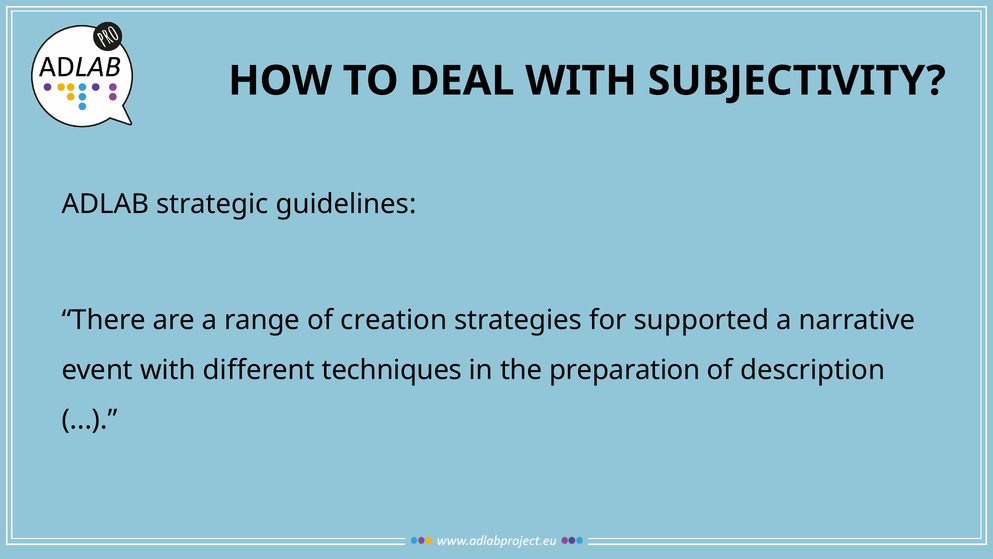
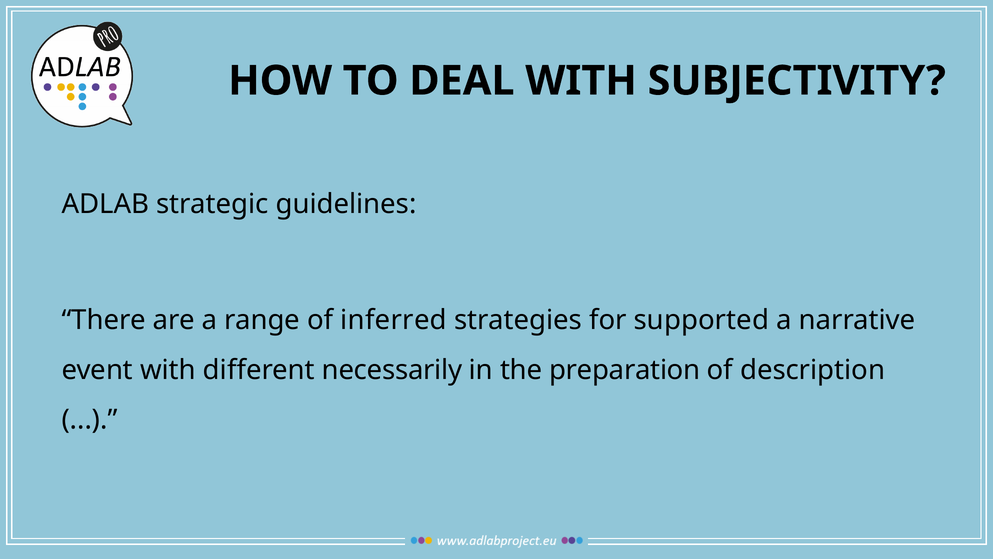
creation: creation -> inferred (394, 320)
techniques: techniques -> necessarily (392, 370)
